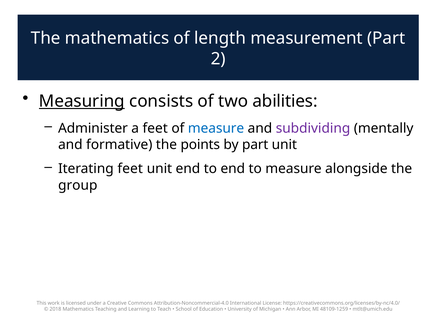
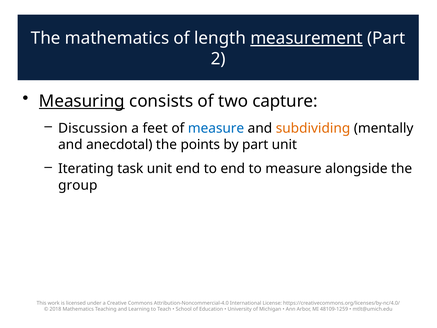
measurement underline: none -> present (307, 38)
abilities: abilities -> capture (285, 101)
Administer: Administer -> Discussion (93, 128)
subdividing colour: purple -> orange (313, 128)
formative: formative -> anecdotal (119, 145)
Iterating feet: feet -> task (130, 169)
